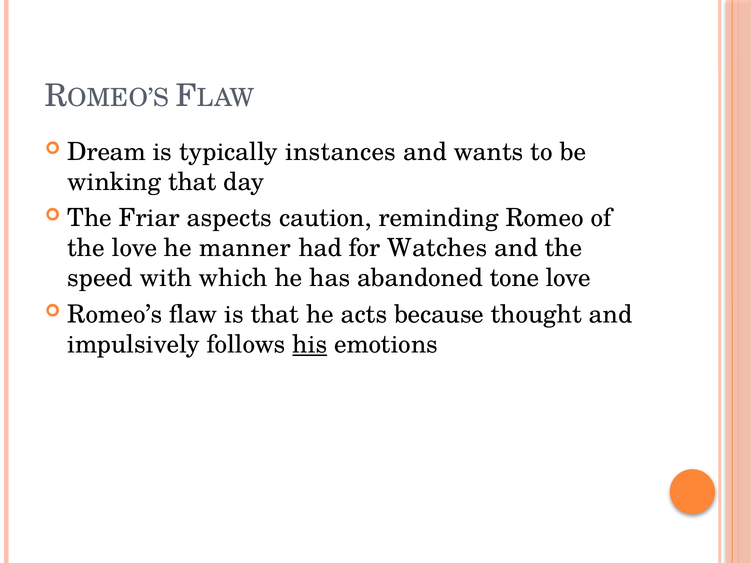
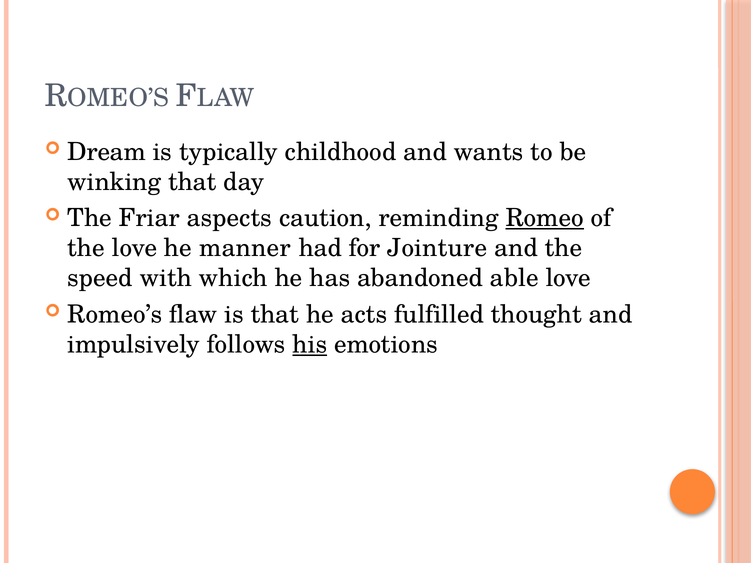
instances: instances -> childhood (341, 152)
Romeo underline: none -> present (545, 218)
Watches: Watches -> Jointure (437, 248)
tone: tone -> able (514, 278)
because: because -> fulfilled (439, 315)
